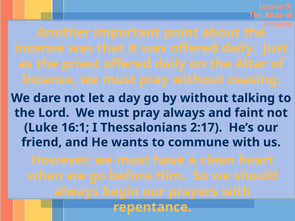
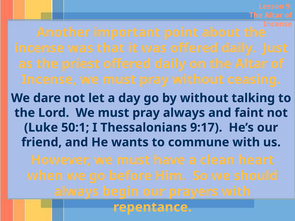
16:1: 16:1 -> 50:1 (75, 128)
2:17: 2:17 -> 9:17 (206, 128)
